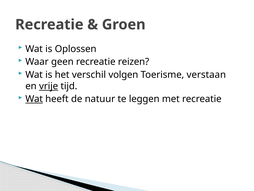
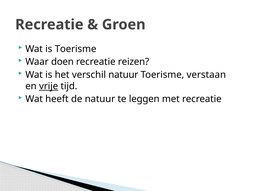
is Oplossen: Oplossen -> Toerisme (76, 49)
geen: geen -> doen (62, 62)
verschil volgen: volgen -> natuur (123, 74)
Wat underline: present -> none (34, 99)
